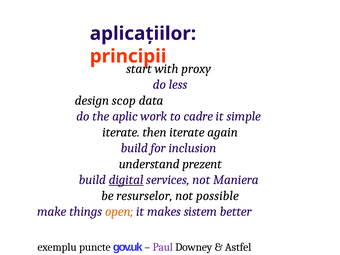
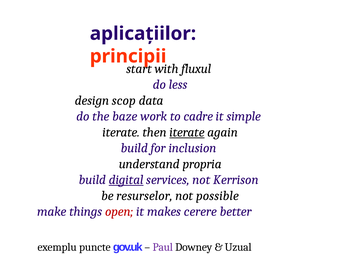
proxy: proxy -> fluxul (196, 69)
aplic: aplic -> baze (125, 116)
iterate underline: none -> present (187, 132)
prezent: prezent -> propria (202, 164)
Maniera: Maniera -> Kerrison (236, 180)
open colour: orange -> red (119, 212)
sistem: sistem -> cerere (200, 212)
Astfel: Astfel -> Uzual (238, 247)
